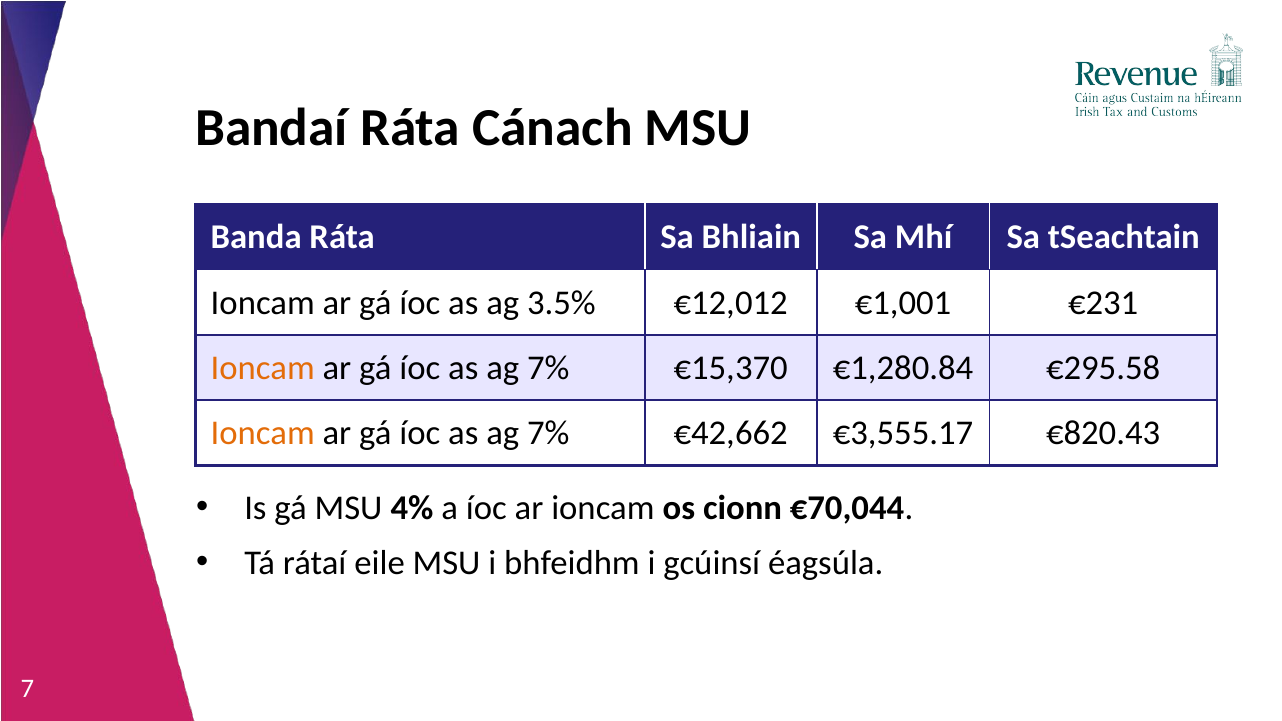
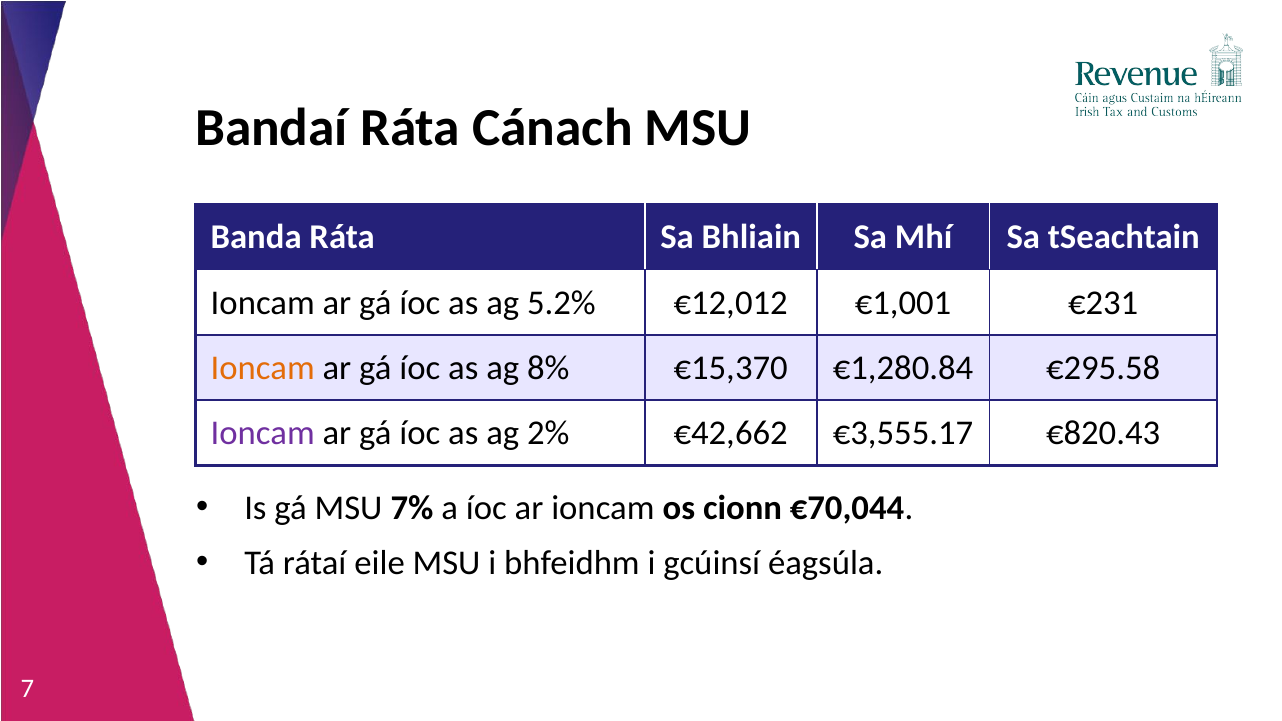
3.5%: 3.5% -> 5.2% (561, 303)
7%: 7% -> 8% (548, 368)
Ioncam colour: orange -> purple (263, 433)
7%: 7% -> 2% (548, 433)
4%: 4% -> 7% (412, 508)
